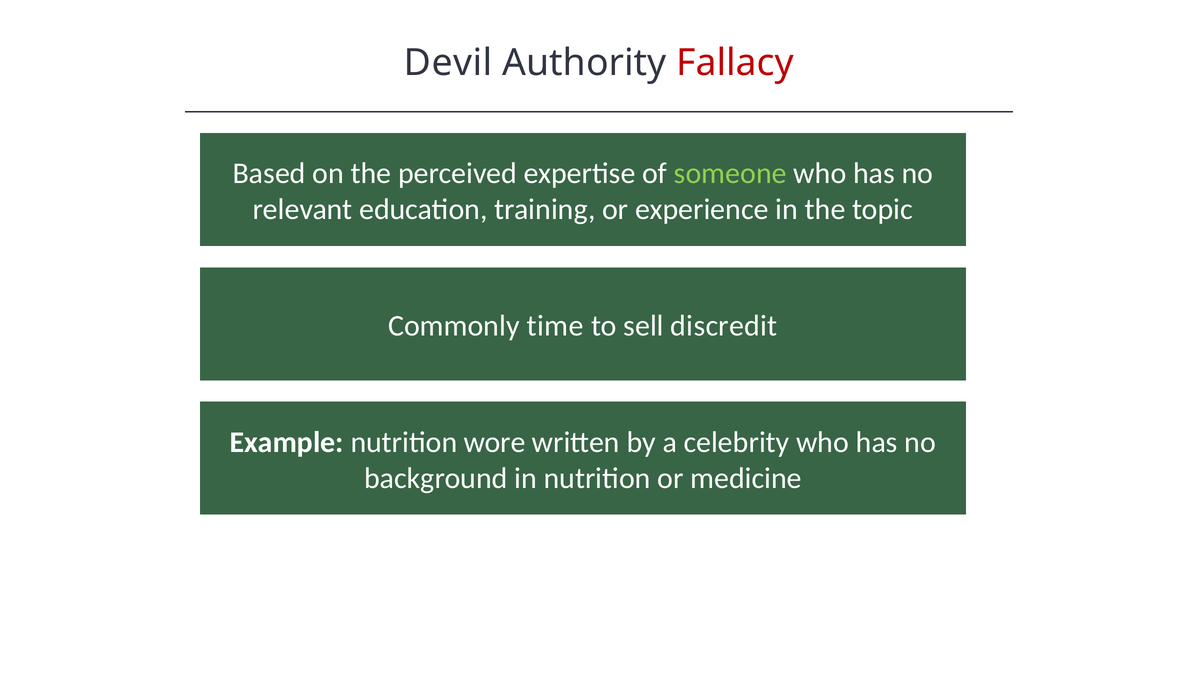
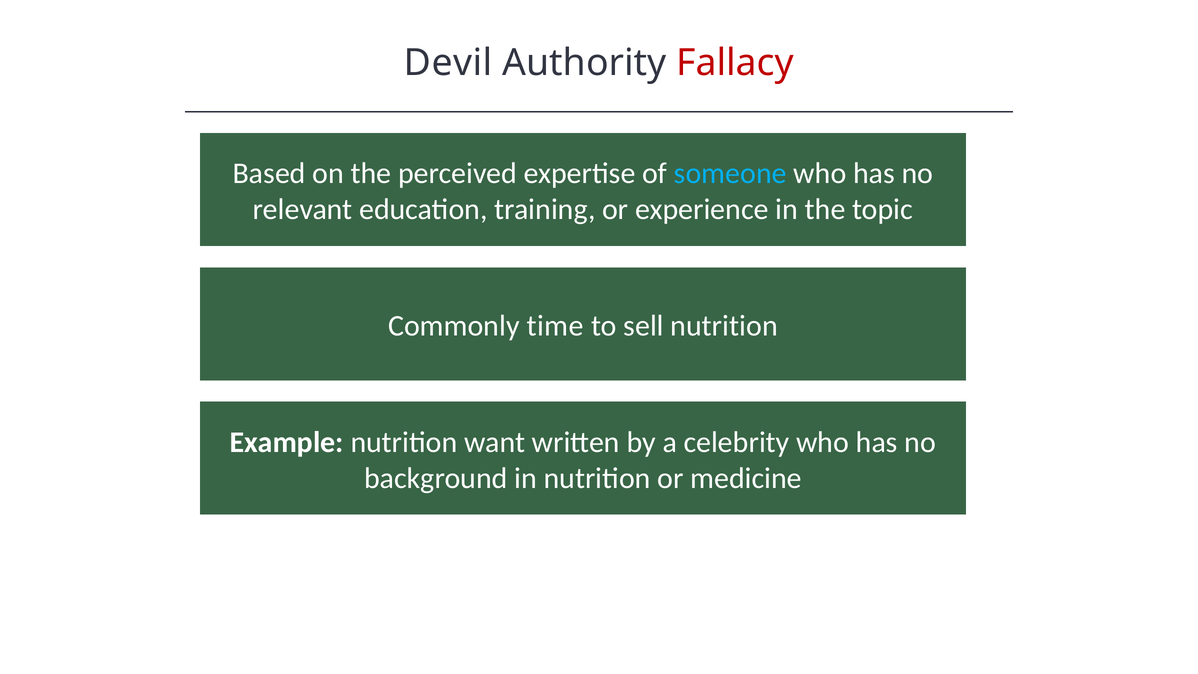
someone colour: light green -> light blue (730, 173)
sell discredit: discredit -> nutrition (724, 326)
wore: wore -> want (495, 442)
